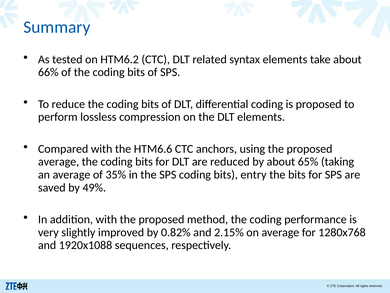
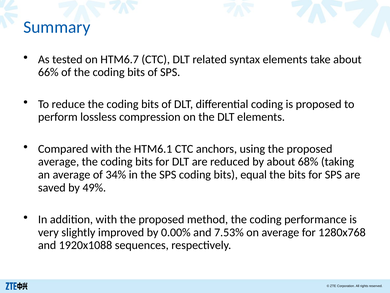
HTM6.2: HTM6.2 -> HTM6.7 (120, 59)
HTM6.6: HTM6.6 -> HTM6.1 (153, 149)
65%: 65% -> 68% (308, 162)
35%: 35% -> 34% (116, 174)
entry: entry -> equal (254, 174)
0.82%: 0.82% -> 0.00% (176, 232)
2.15%: 2.15% -> 7.53% (229, 232)
